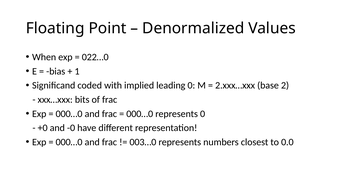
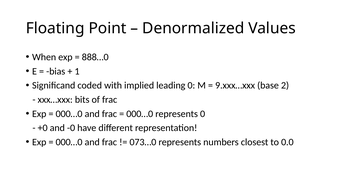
022…0: 022…0 -> 888…0 (95, 57)
2.xxx…xxx: 2.xxx…xxx -> 9.xxx…xxx (235, 85)
003…0: 003…0 -> 073…0 (143, 142)
